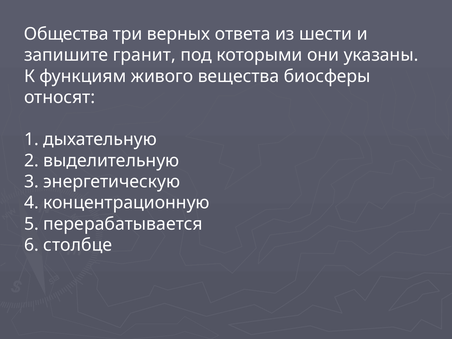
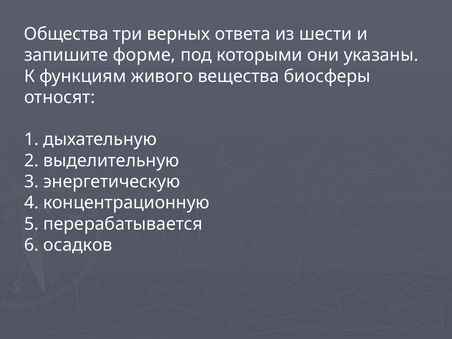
гранит: гранит -> форме (144, 55)
столбце: столбце -> осадков (78, 245)
